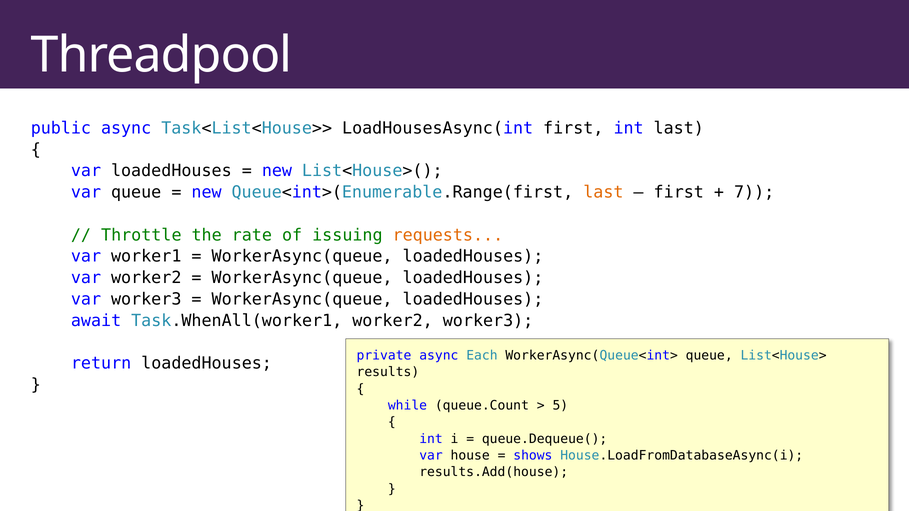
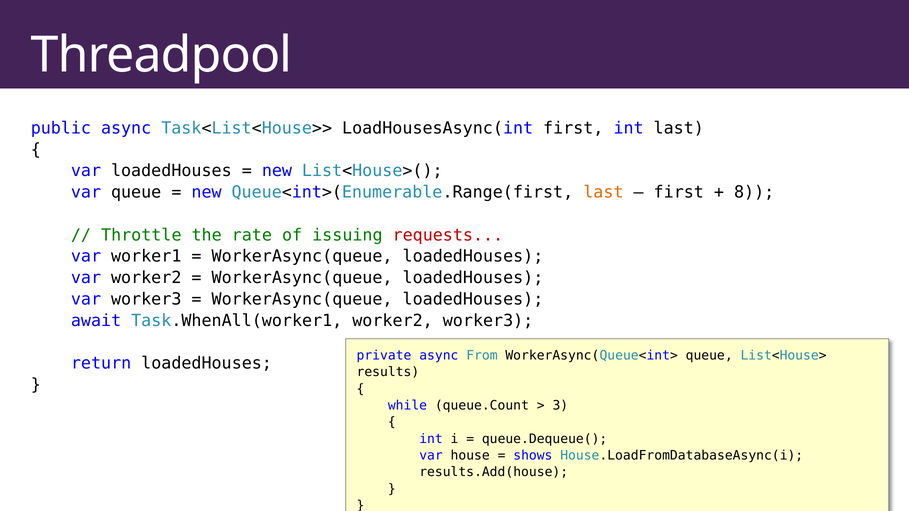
7: 7 -> 8 (754, 192)
requests colour: orange -> red (448, 235)
Each: Each -> From (482, 356)
5: 5 -> 3 (560, 406)
